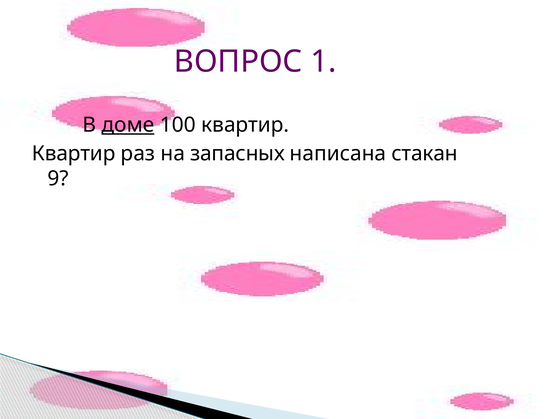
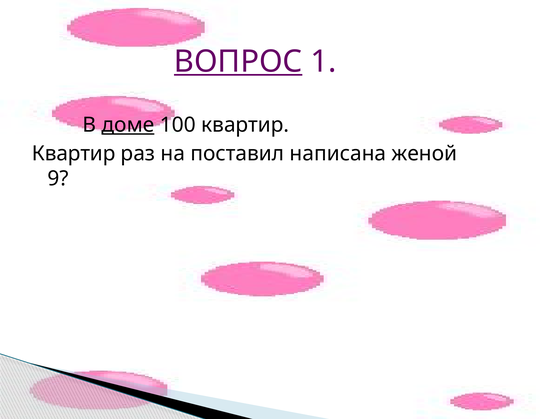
ВОПРОС underline: none -> present (238, 61)
запасных: запасных -> поставил (237, 153)
стакан: стакан -> женой (424, 153)
